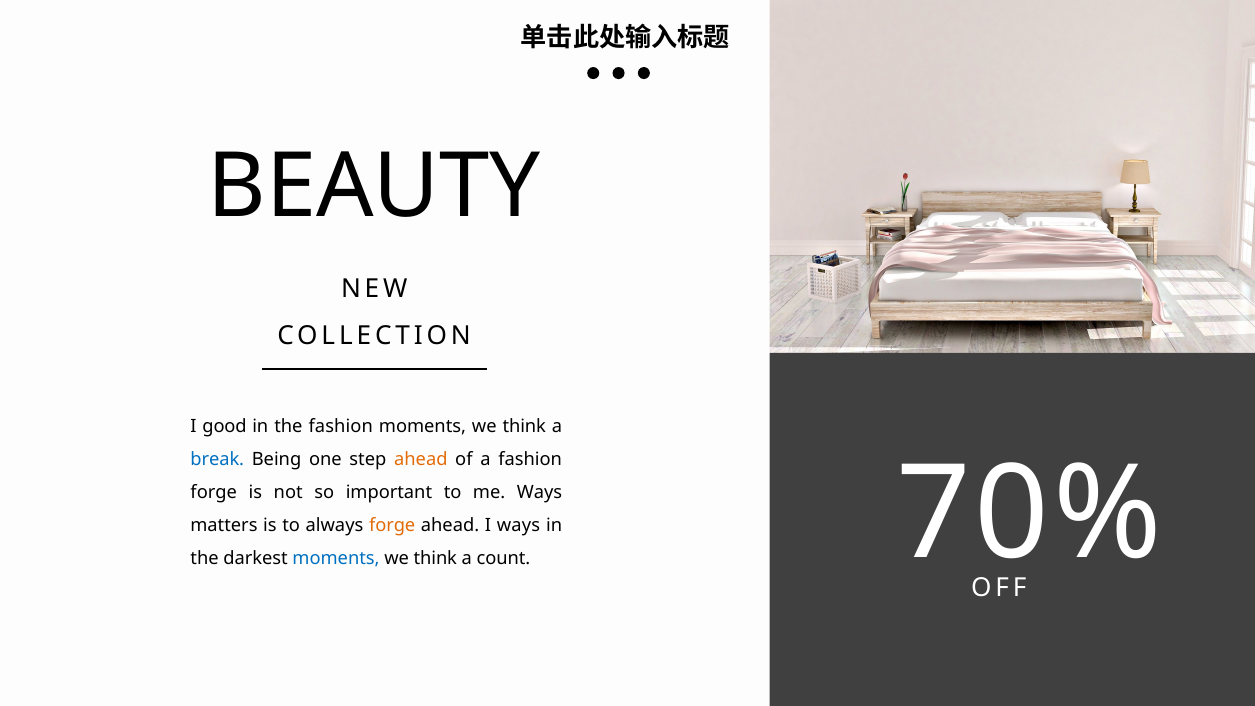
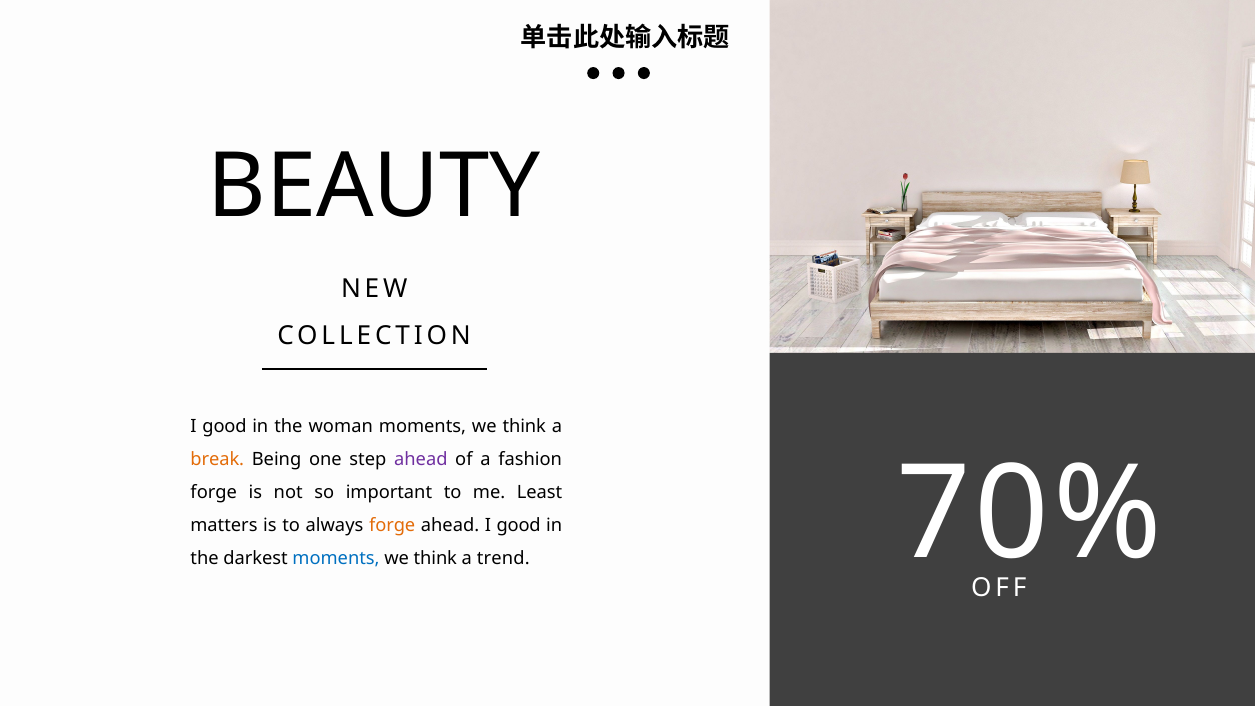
the fashion: fashion -> woman (341, 427)
break colour: blue -> orange (217, 459)
ahead colour: orange -> purple (421, 459)
me Ways: Ways -> Least (540, 492)
ahead I ways: ways -> good (519, 525)
count: count -> trend (503, 558)
